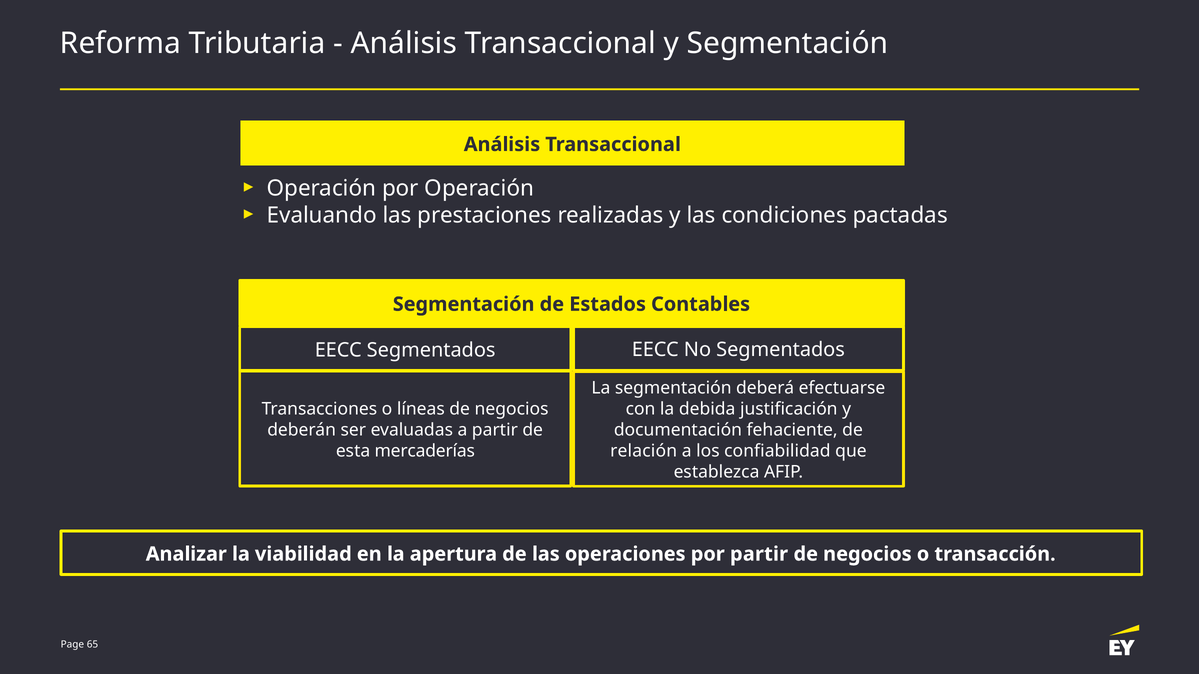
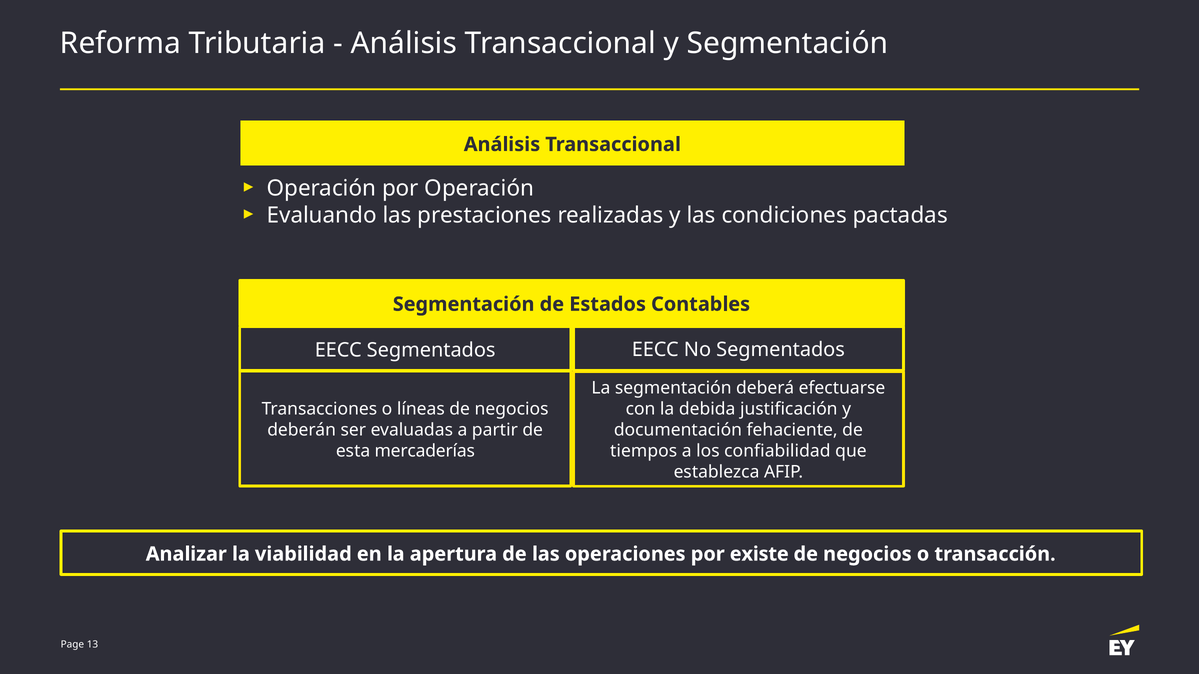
relación: relación -> tiempos (644, 451)
por partir: partir -> existe (759, 554)
65: 65 -> 13 (92, 645)
